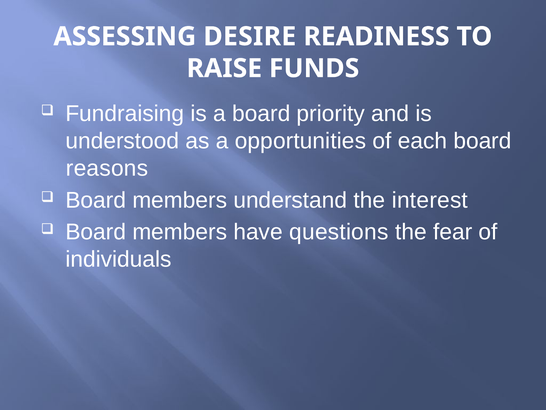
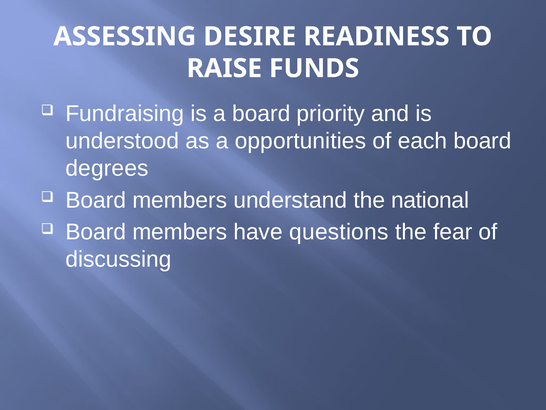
reasons: reasons -> degrees (107, 168)
interest: interest -> national (430, 200)
individuals: individuals -> discussing (118, 259)
